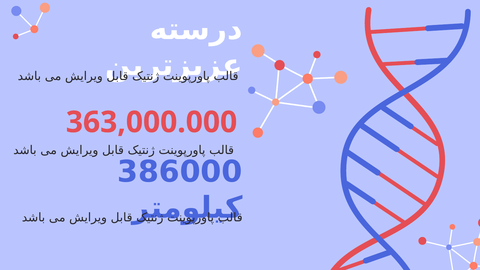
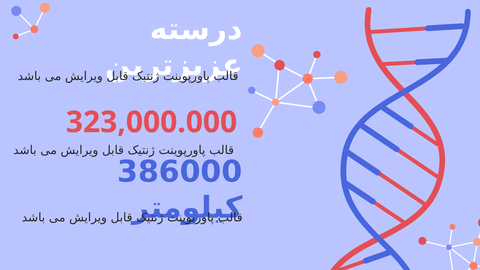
363,000.000: 363,000.000 -> 323,000.000 (152, 122)
